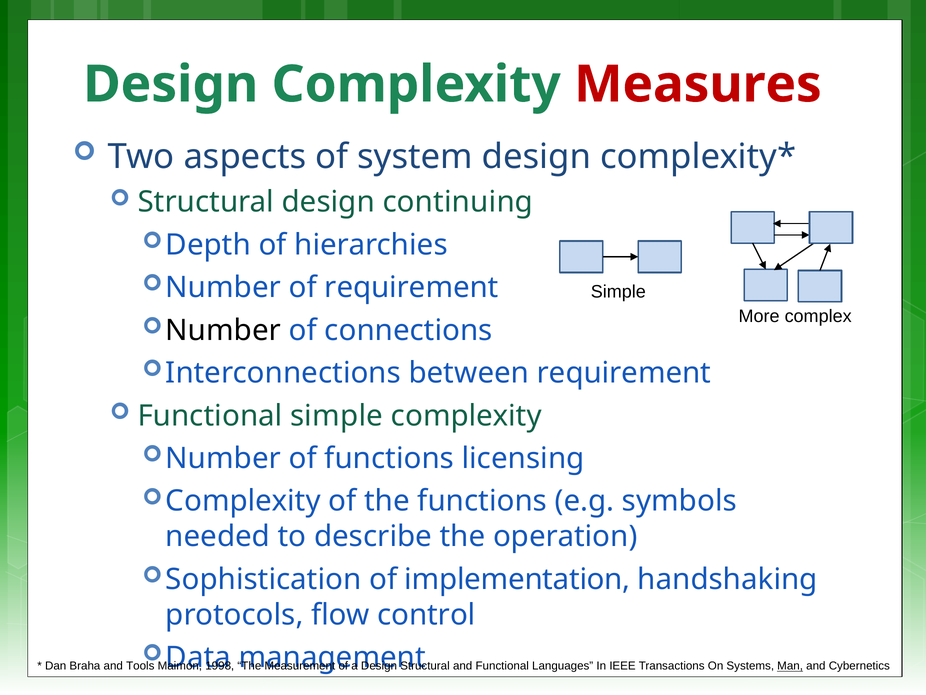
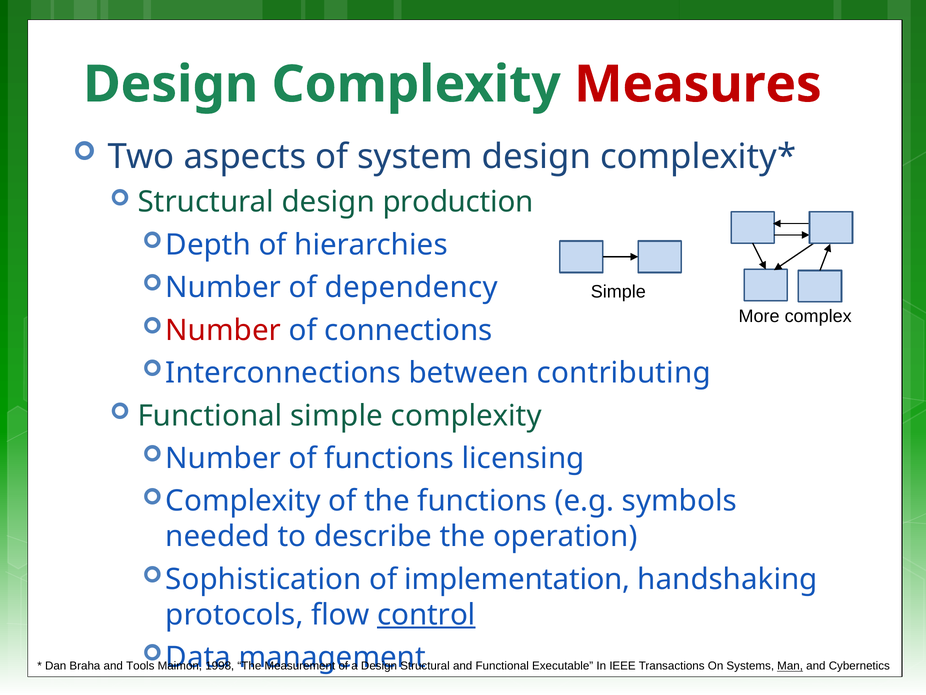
continuing: continuing -> production (458, 202)
of requirement: requirement -> dependency (411, 287)
Number colour: black -> red (223, 330)
between requirement: requirement -> contributing (624, 373)
control underline: none -> present (426, 614)
Languages: Languages -> Executable (563, 666)
